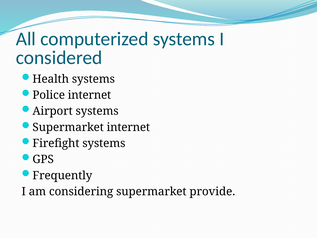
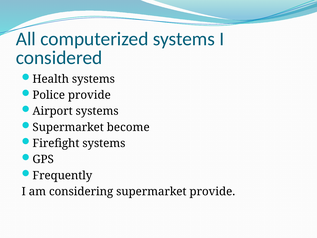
Police internet: internet -> provide (89, 95)
Supermarket internet: internet -> become (128, 127)
